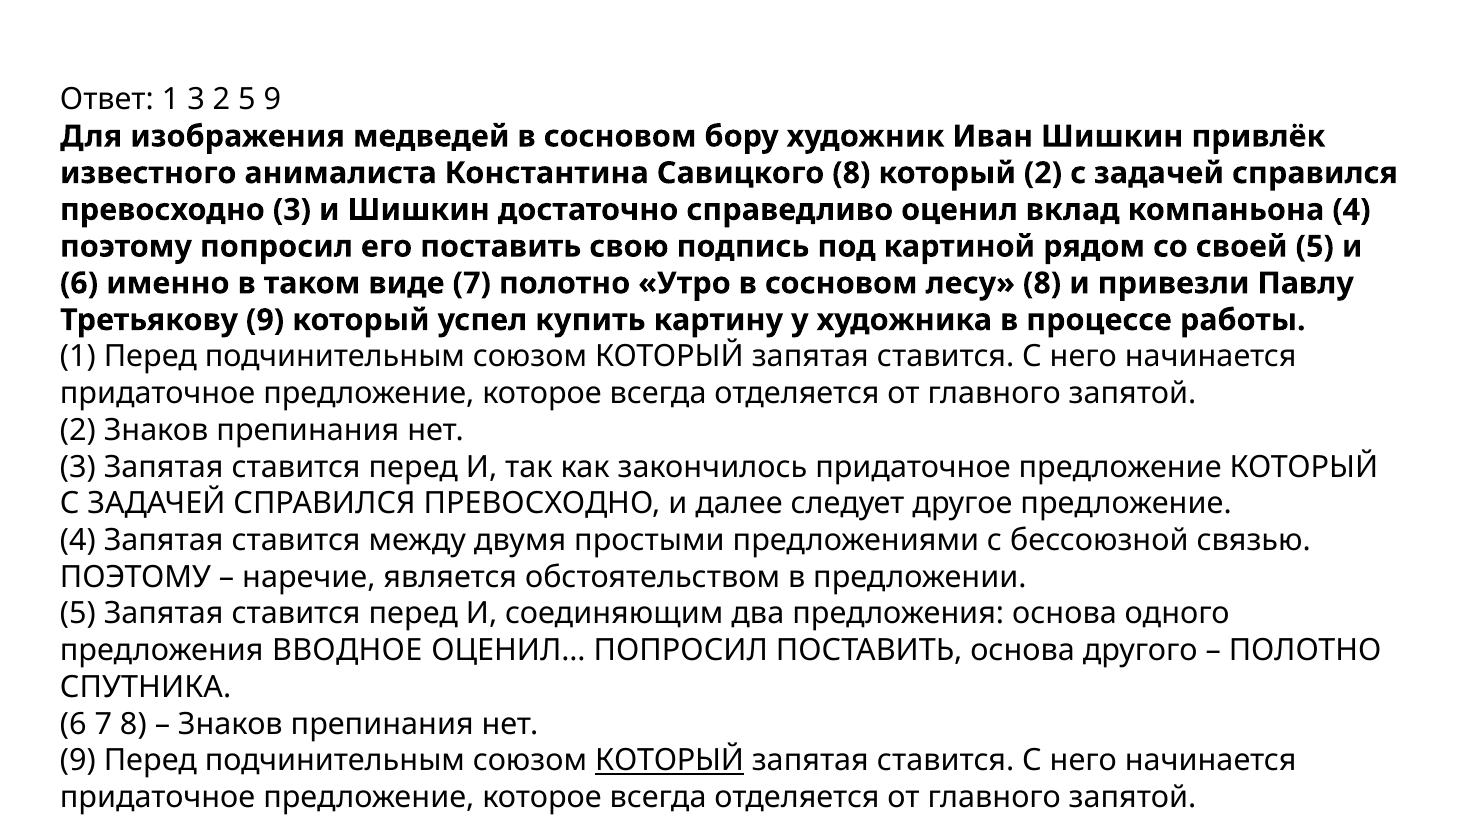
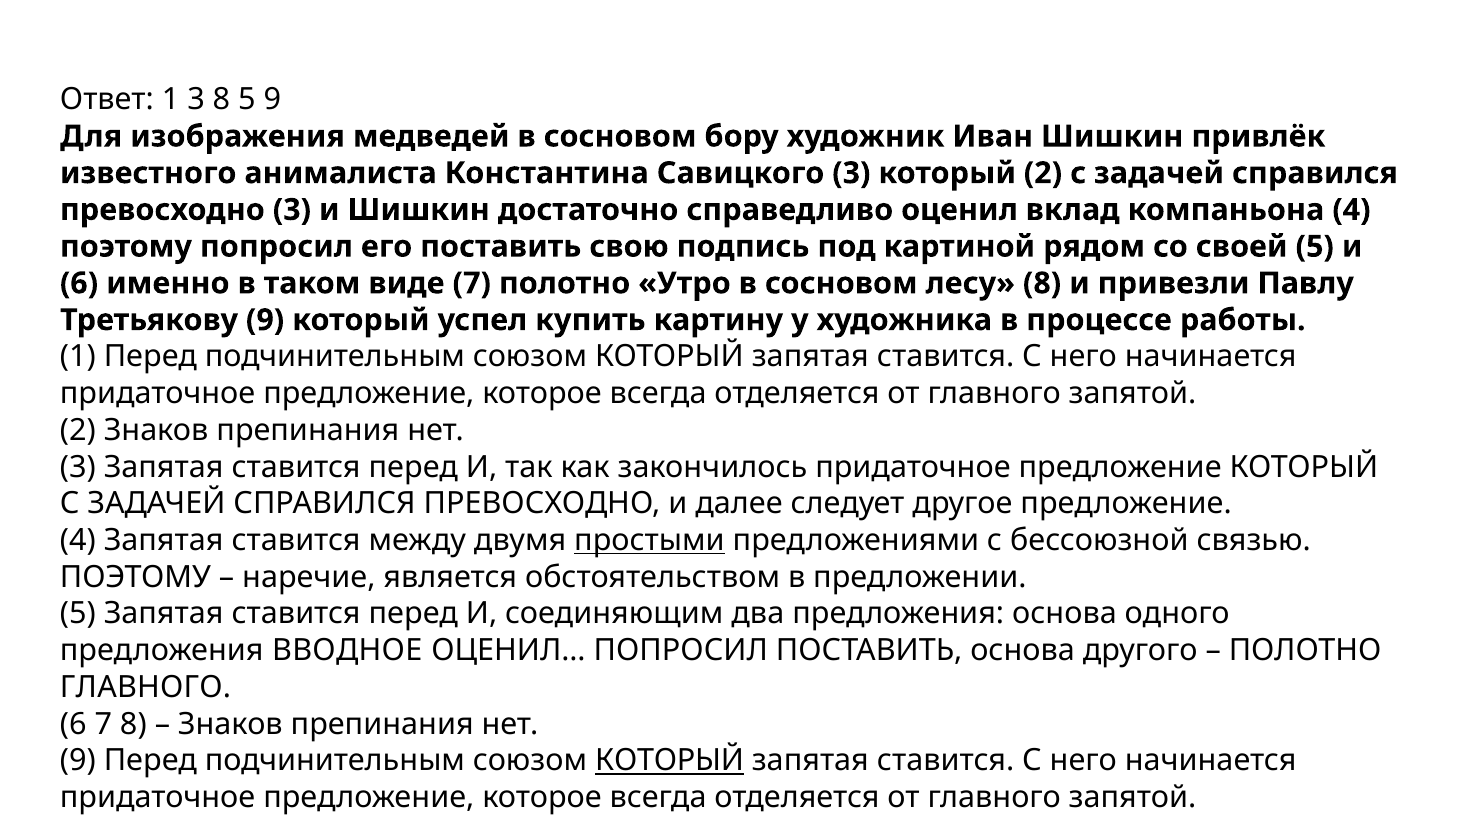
3 2: 2 -> 8 (221, 100)
Савицкого 8: 8 -> 3 (851, 173)
простыми underline: none -> present (649, 540)
СПУТНИКА: СПУТНИКА -> ГЛАВНОГО (146, 687)
